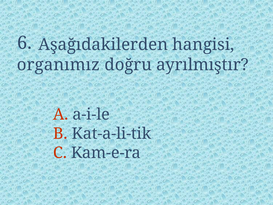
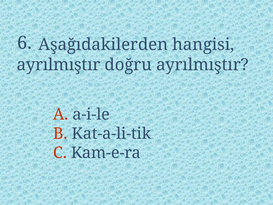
organımız: organımız -> ayrılmıştır (59, 65)
